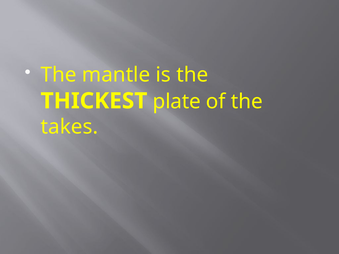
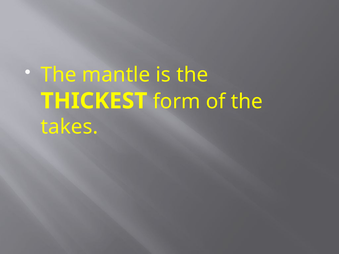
plate: plate -> form (177, 102)
